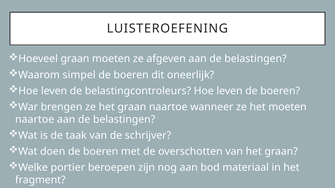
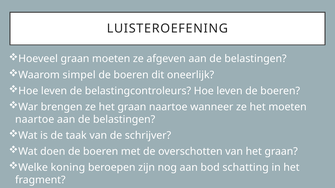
portier: portier -> koning (68, 168)
materiaal: materiaal -> schatting (246, 168)
